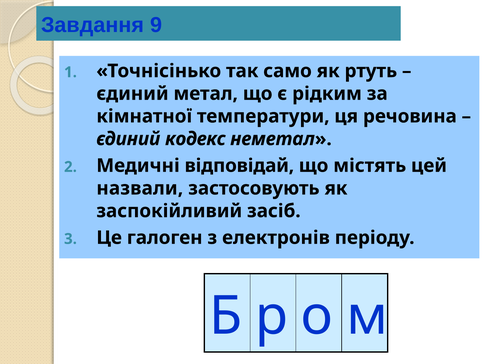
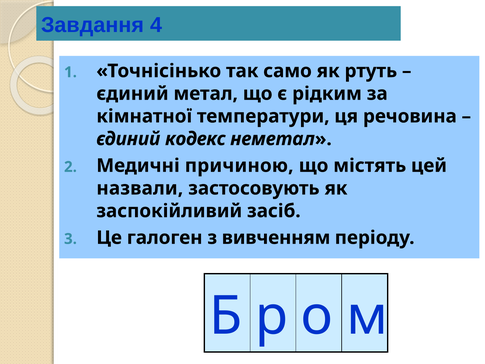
9: 9 -> 4 (156, 25)
відповідай: відповідай -> причиною (239, 166)
електронів: електронів -> вивченням (276, 238)
